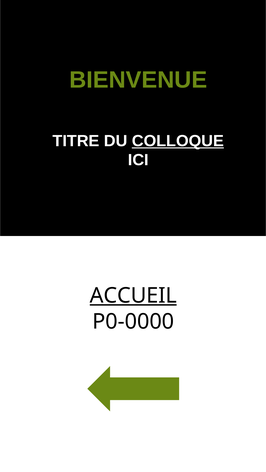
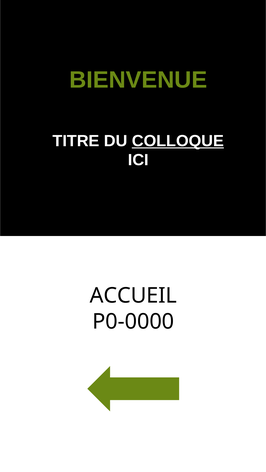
ACCUEIL underline: present -> none (133, 296)
